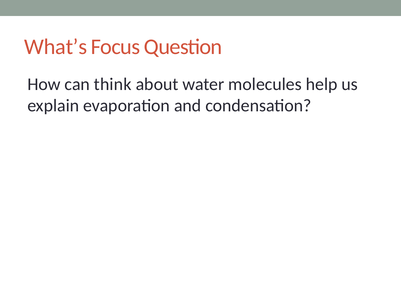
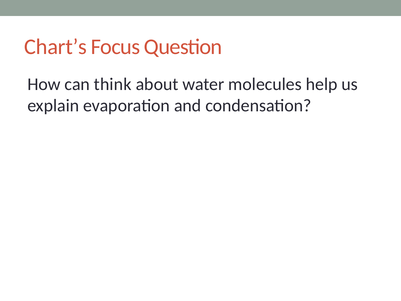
What’s: What’s -> Chart’s (56, 47)
